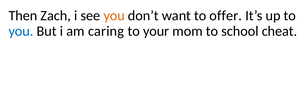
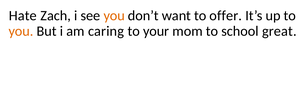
Then: Then -> Hate (23, 16)
you colour: blue -> orange (21, 31)
cheat: cheat -> great (279, 31)
